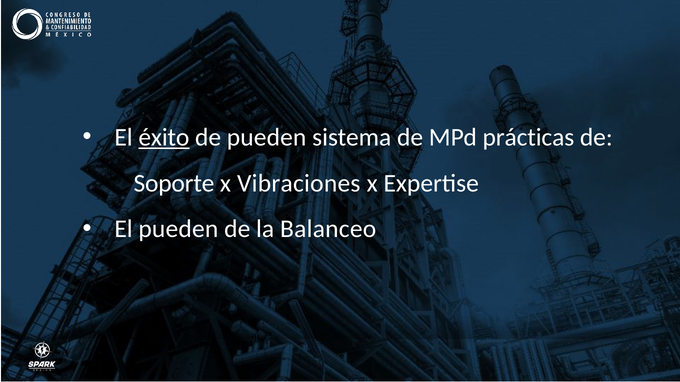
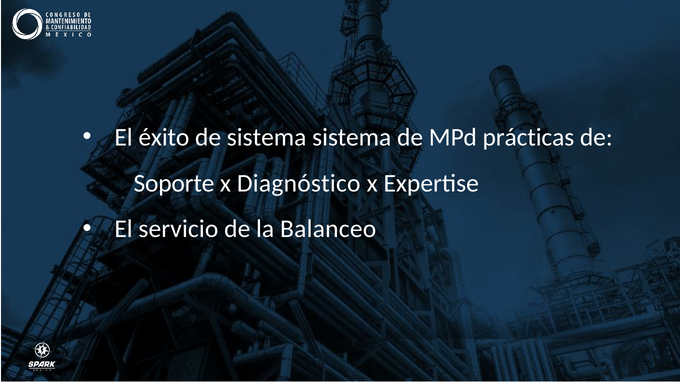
éxito underline: present -> none (164, 138)
de pueden: pueden -> sistema (267, 138)
Vibraciones: Vibraciones -> Diagnóstico (299, 183)
El pueden: pueden -> servicio (178, 229)
